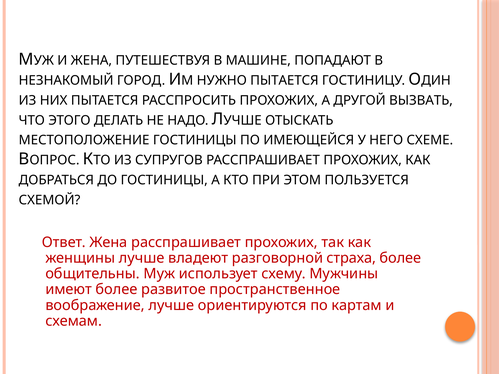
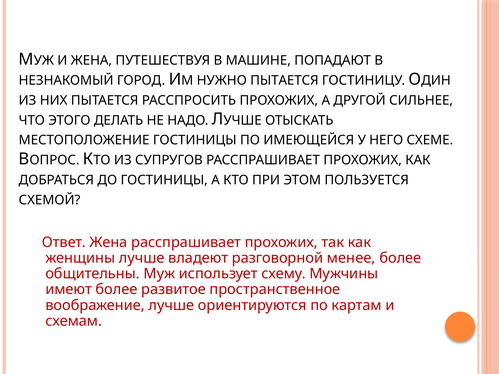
ВЫЗВАТЬ: ВЫЗВАТЬ -> СИЛЬНЕЕ (421, 100)
страха: страха -> менее (351, 258)
